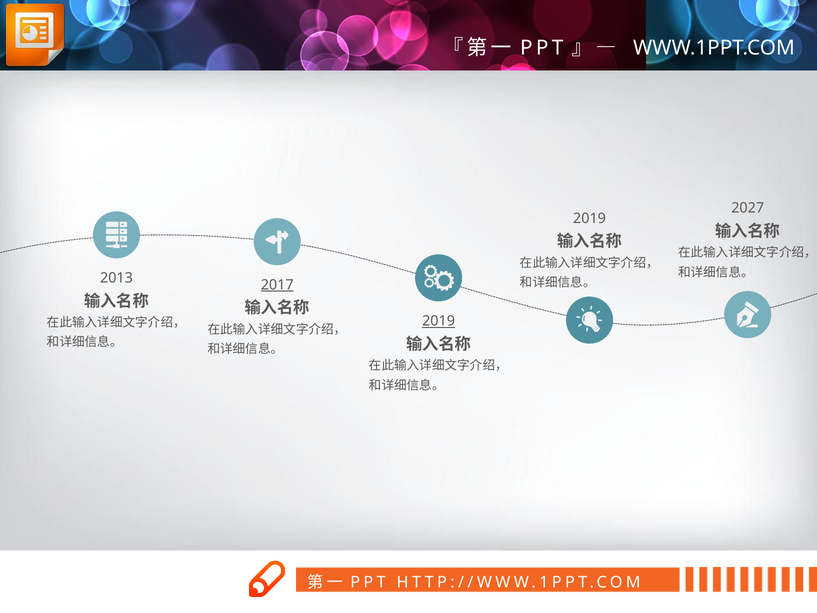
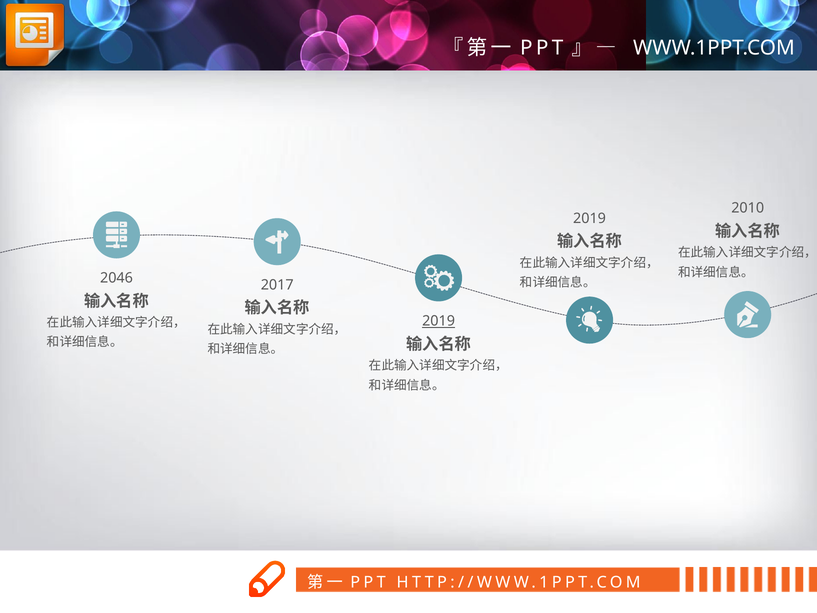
2027: 2027 -> 2010 (748, 208)
2013: 2013 -> 2046 (116, 278)
2017 underline: present -> none (277, 285)
